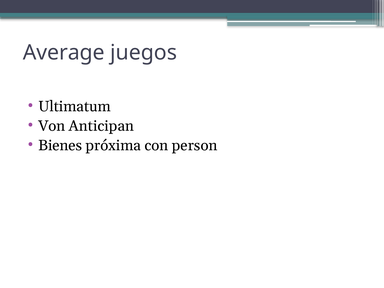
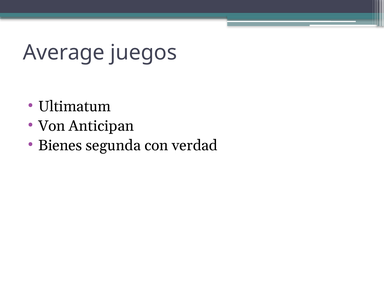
próxima: próxima -> segunda (113, 145)
person: person -> verdad (195, 145)
